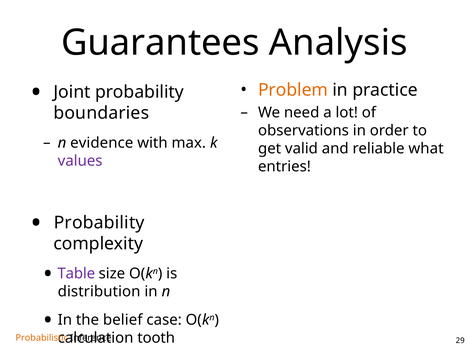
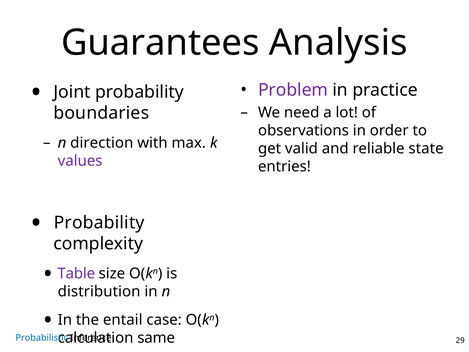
Problem colour: orange -> purple (293, 90)
evidence: evidence -> direction (102, 143)
what: what -> state (426, 148)
belief: belief -> entail (123, 320)
tooth: tooth -> same (156, 338)
Probabilistic colour: orange -> blue (42, 338)
